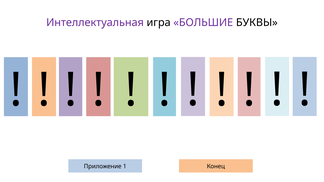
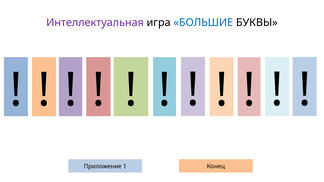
БОЛЬШИЕ colour: purple -> blue (203, 23)
